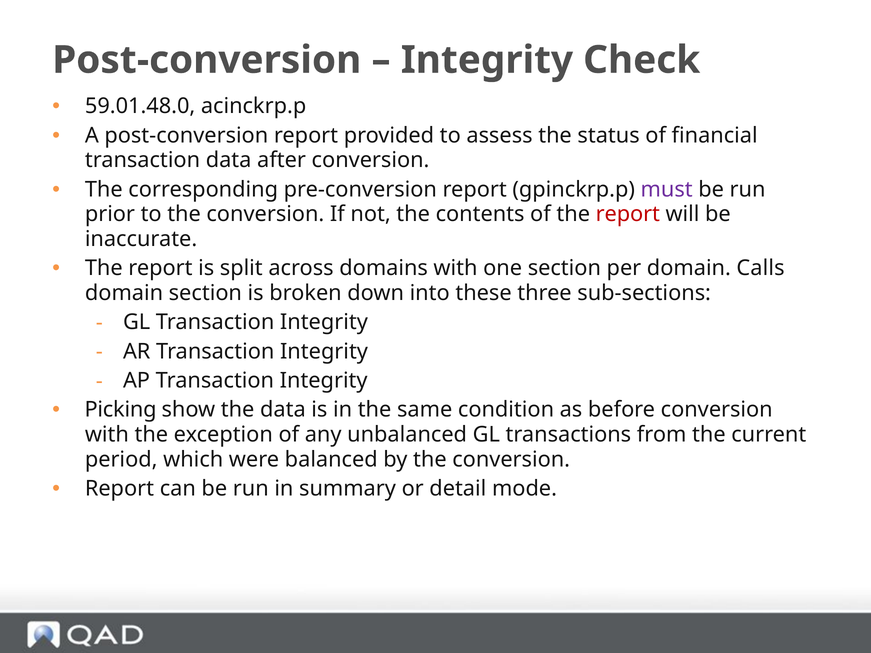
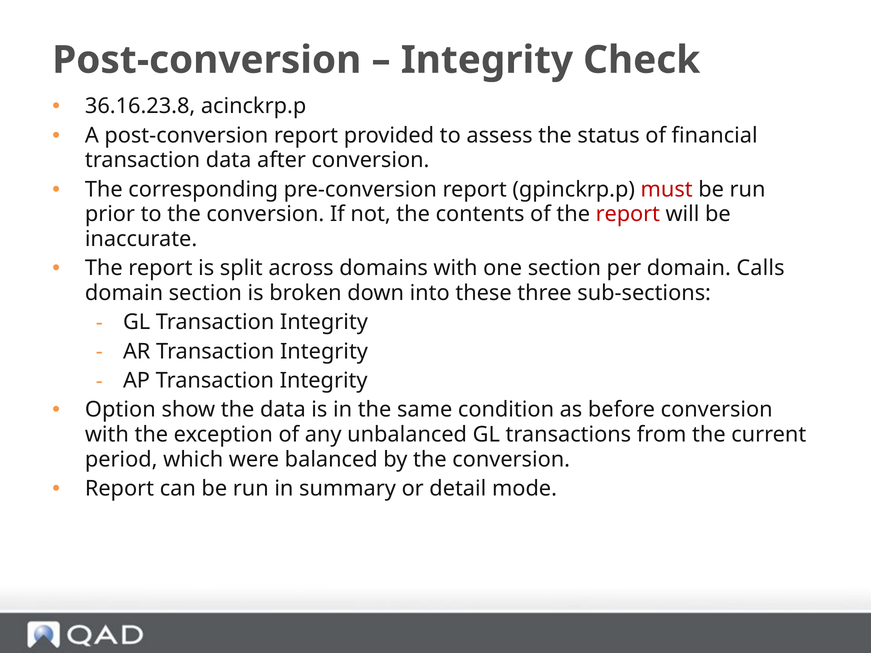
59.01.48.0: 59.01.48.0 -> 36.16.23.8 (140, 106)
must colour: purple -> red (667, 190)
Picking: Picking -> Option (120, 410)
